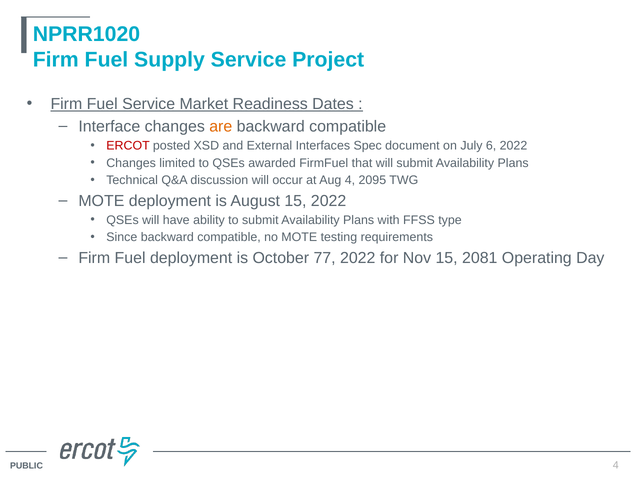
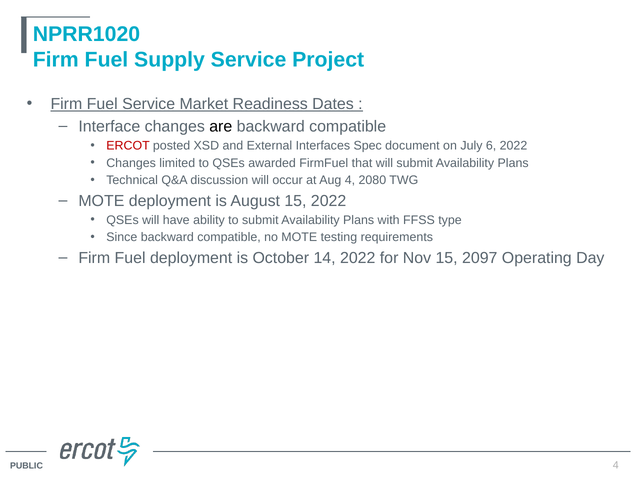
are colour: orange -> black (221, 126)
2095: 2095 -> 2080 (372, 180)
77: 77 -> 14 (325, 258)
2081: 2081 -> 2097 (480, 258)
